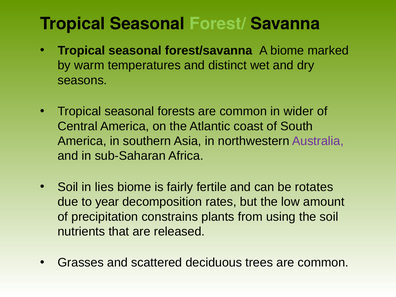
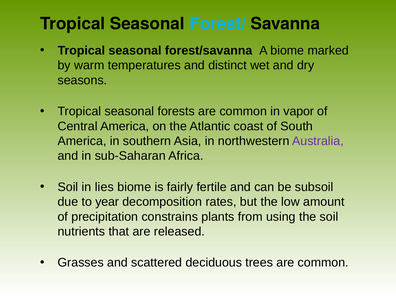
Forest/ colour: light green -> light blue (218, 24)
wider: wider -> vapor (299, 111)
rotates: rotates -> subsoil (314, 187)
